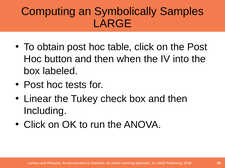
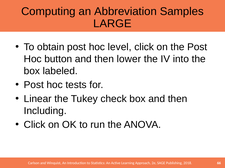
Symbolically: Symbolically -> Abbreviation (126, 11)
table: table -> level (120, 47)
when: when -> lower (129, 59)
